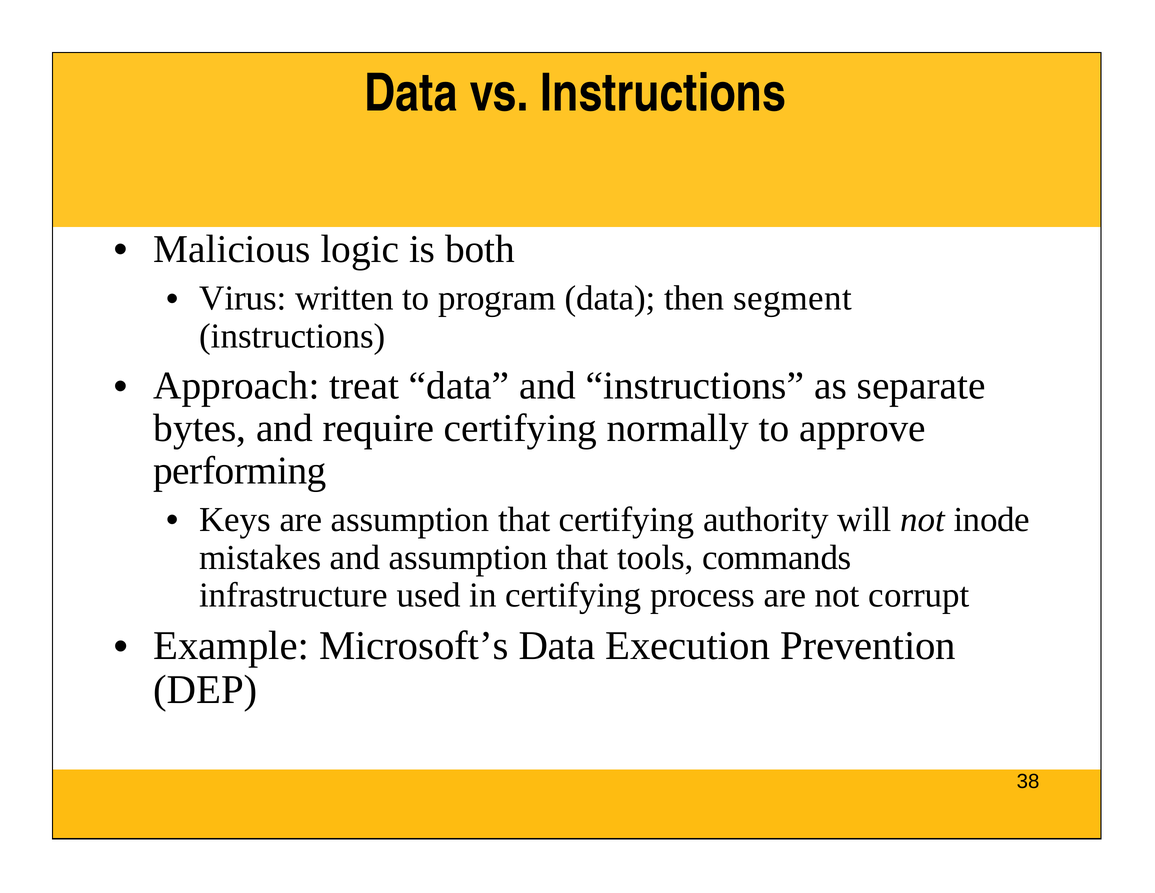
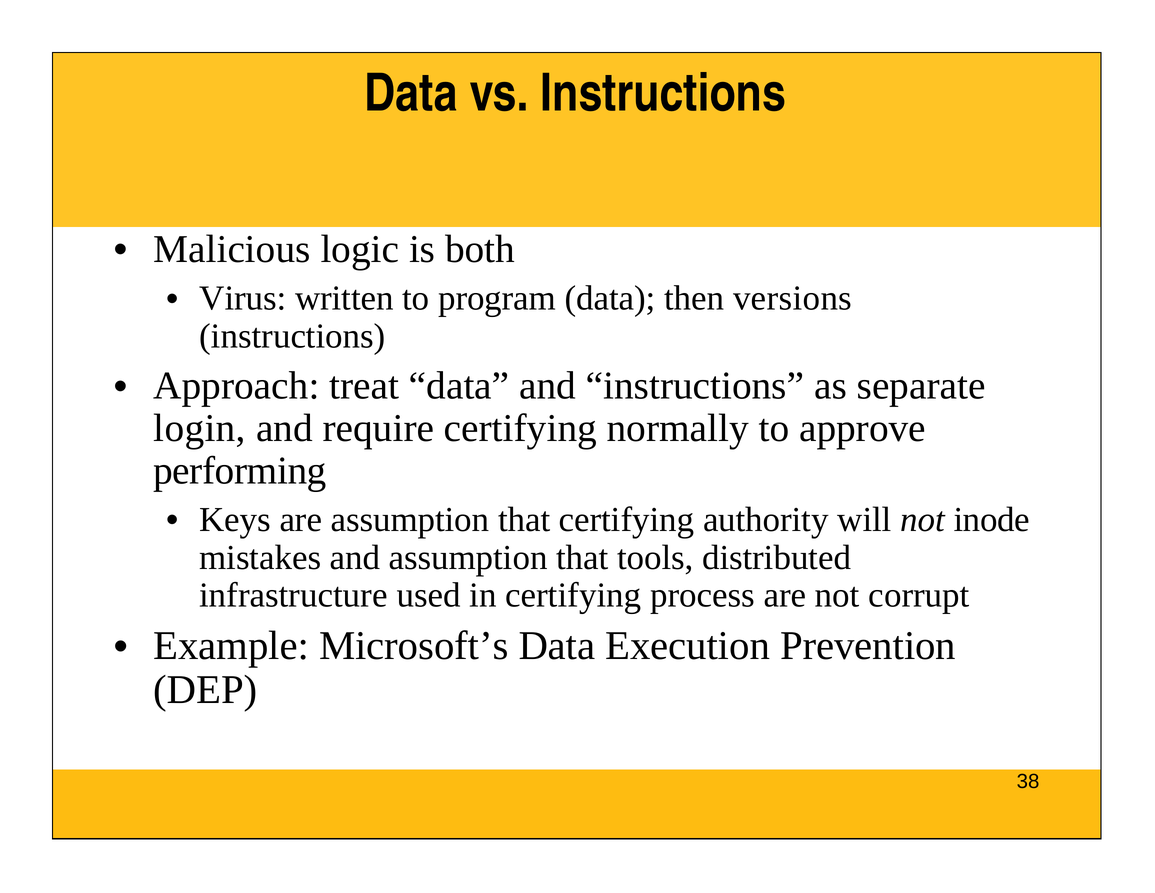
segment: segment -> versions (793, 298)
bytes: bytes -> login (200, 428)
commands: commands -> distributed (777, 557)
